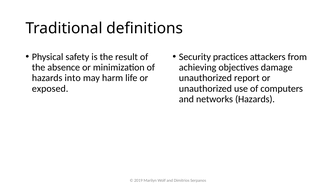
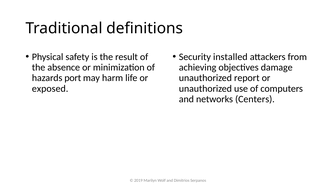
practices: practices -> installed (230, 57)
into: into -> port (73, 78)
networks Hazards: Hazards -> Centers (255, 99)
